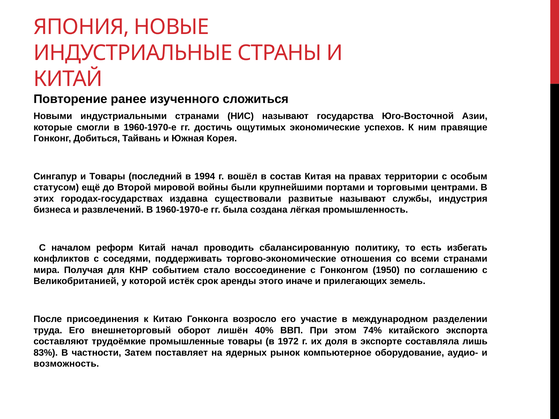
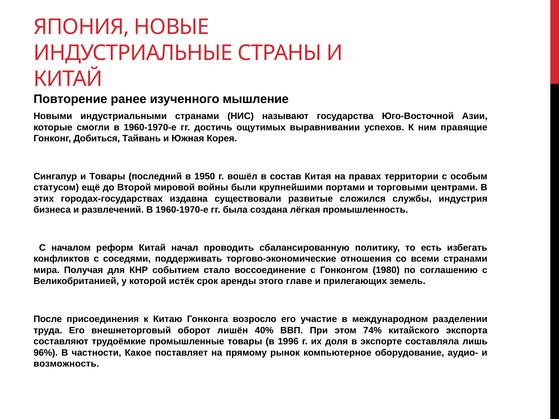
сложиться: сложиться -> мышление (256, 99)
экономические: экономические -> выравнивании (325, 127)
1994: 1994 -> 1950 (205, 176)
развитые называют: называют -> сложился (363, 199)
1950: 1950 -> 1980 (386, 270)
иначе: иначе -> главе (299, 281)
1972: 1972 -> 1996 (288, 342)
83%: 83% -> 96% (46, 353)
Затем: Затем -> Какое (138, 353)
ядерных: ядерных -> прямому (246, 353)
